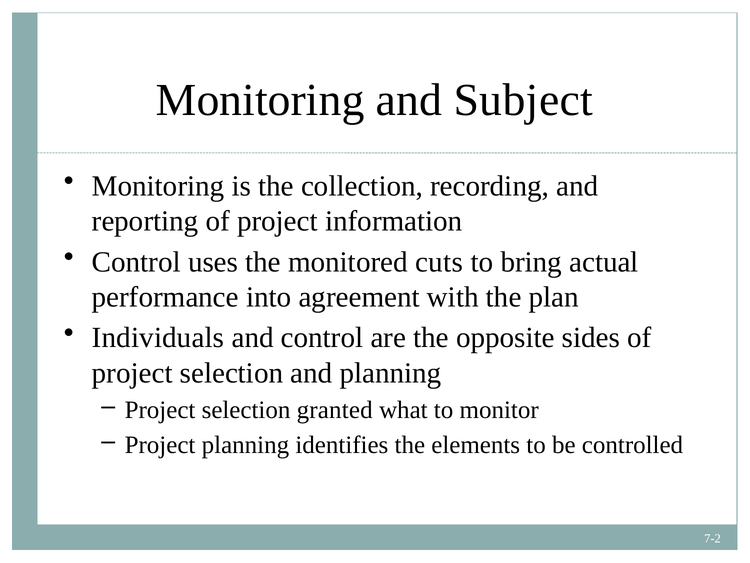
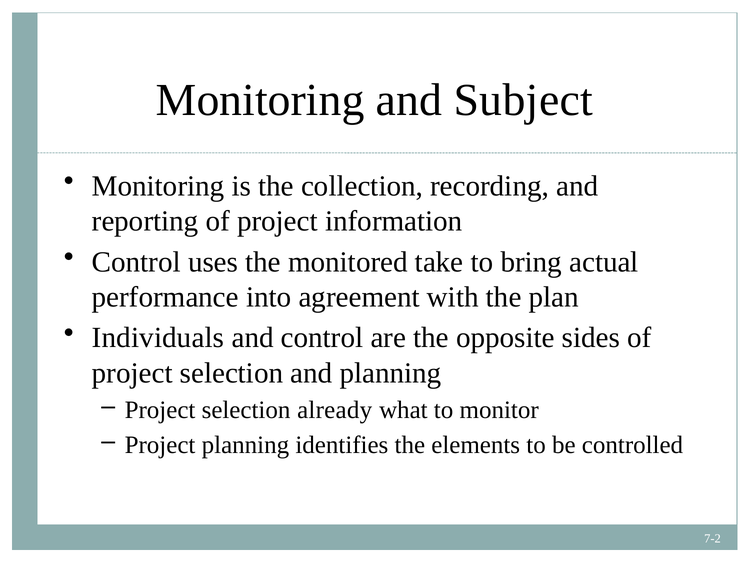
cuts: cuts -> take (439, 262)
granted: granted -> already (335, 410)
